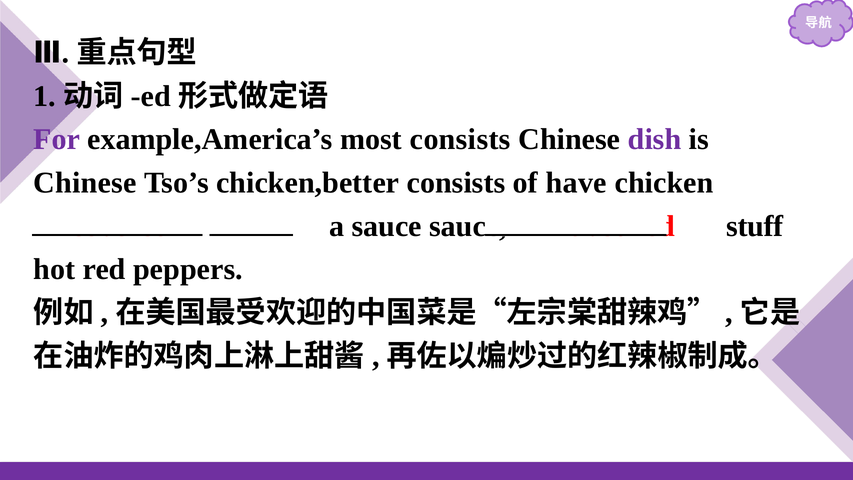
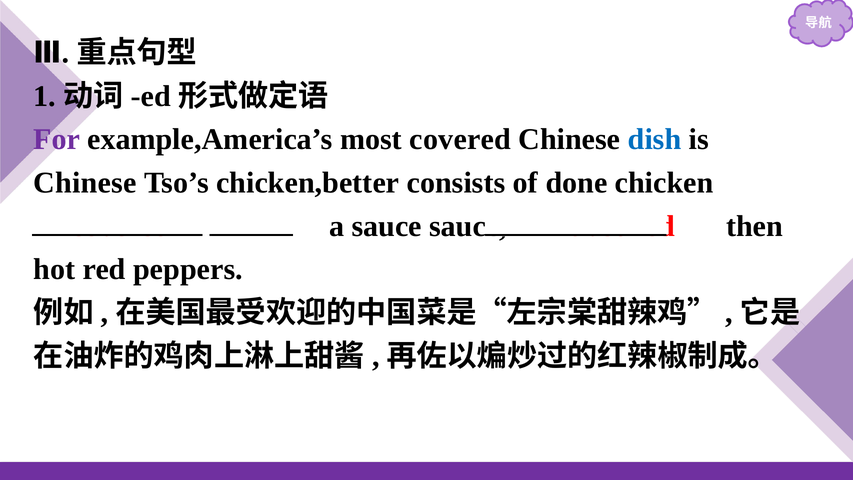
most consists: consists -> covered (460, 139)
dish colour: purple -> blue (655, 139)
have: have -> done (576, 183)
stuff: stuff -> then (755, 226)
